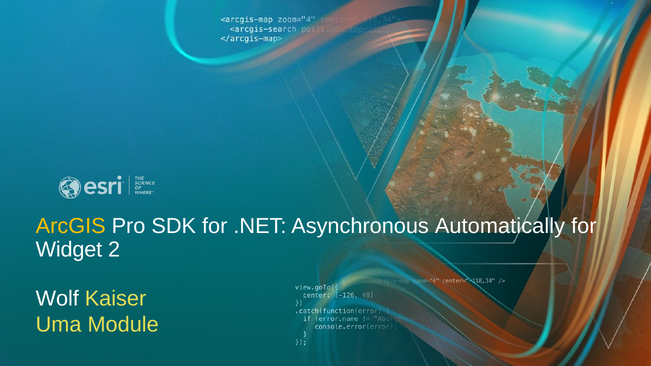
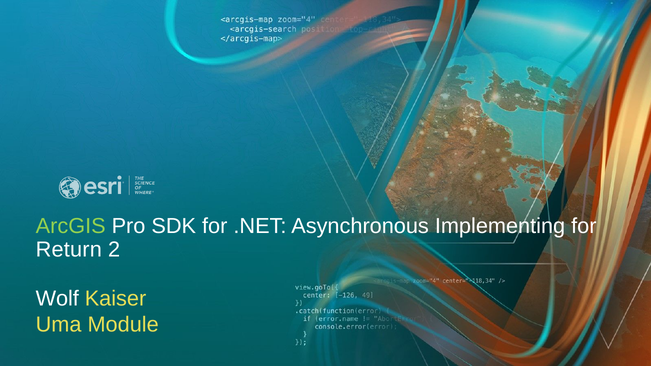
ArcGIS colour: yellow -> light green (71, 226)
Automatically: Automatically -> Implementing (500, 226)
Widget: Widget -> Return (69, 249)
